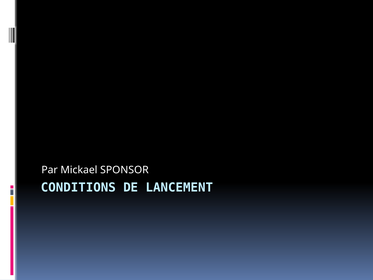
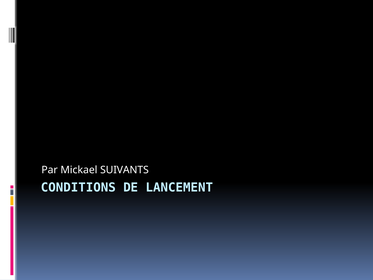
SPONSOR: SPONSOR -> SUIVANTS (124, 170)
